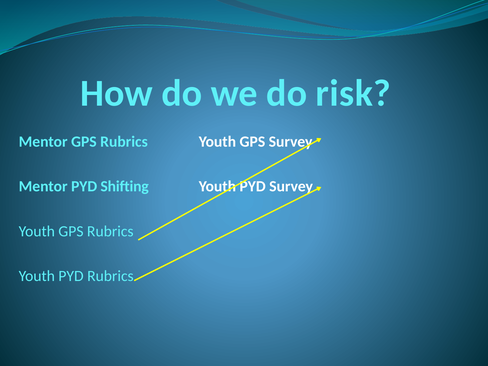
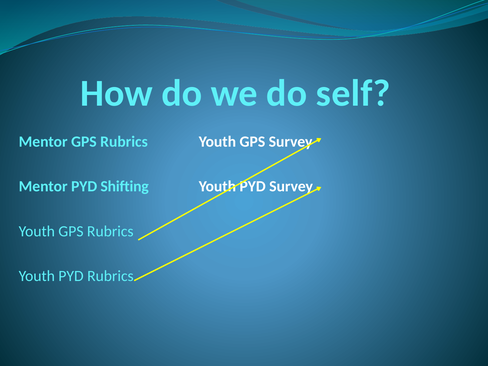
risk: risk -> self (353, 93)
